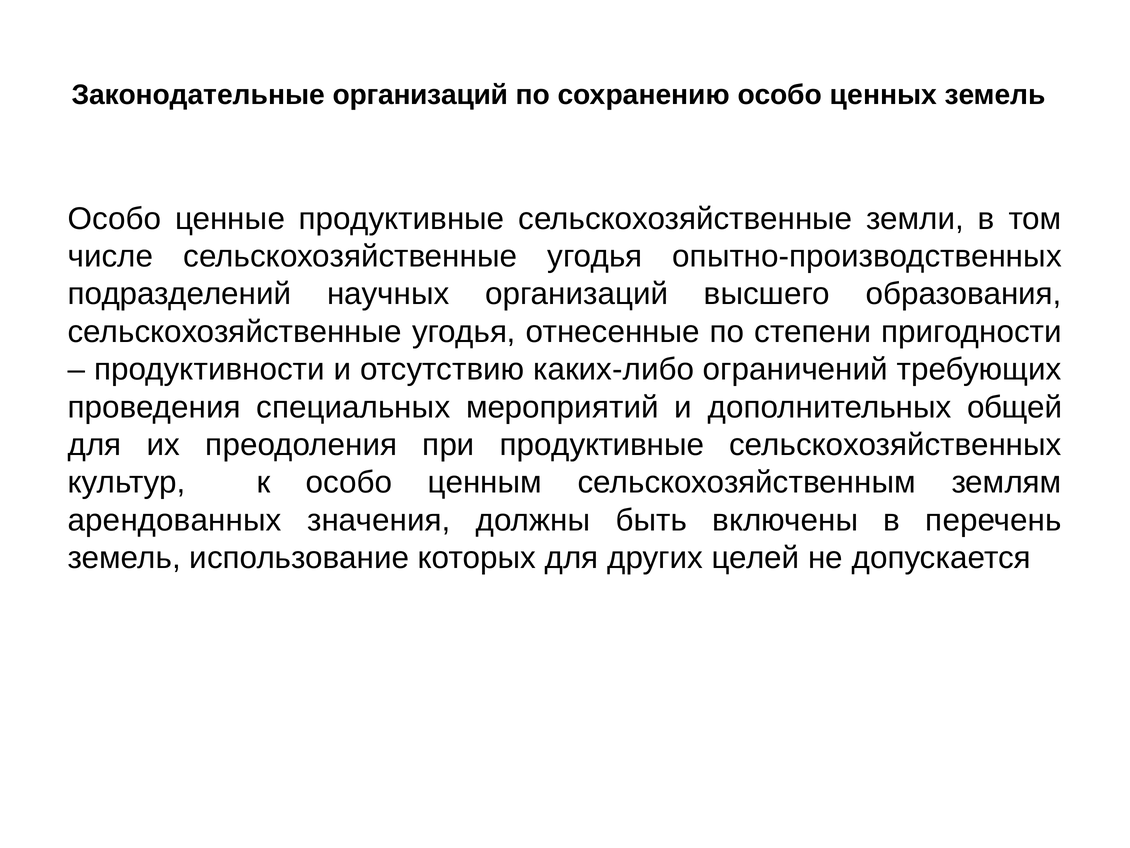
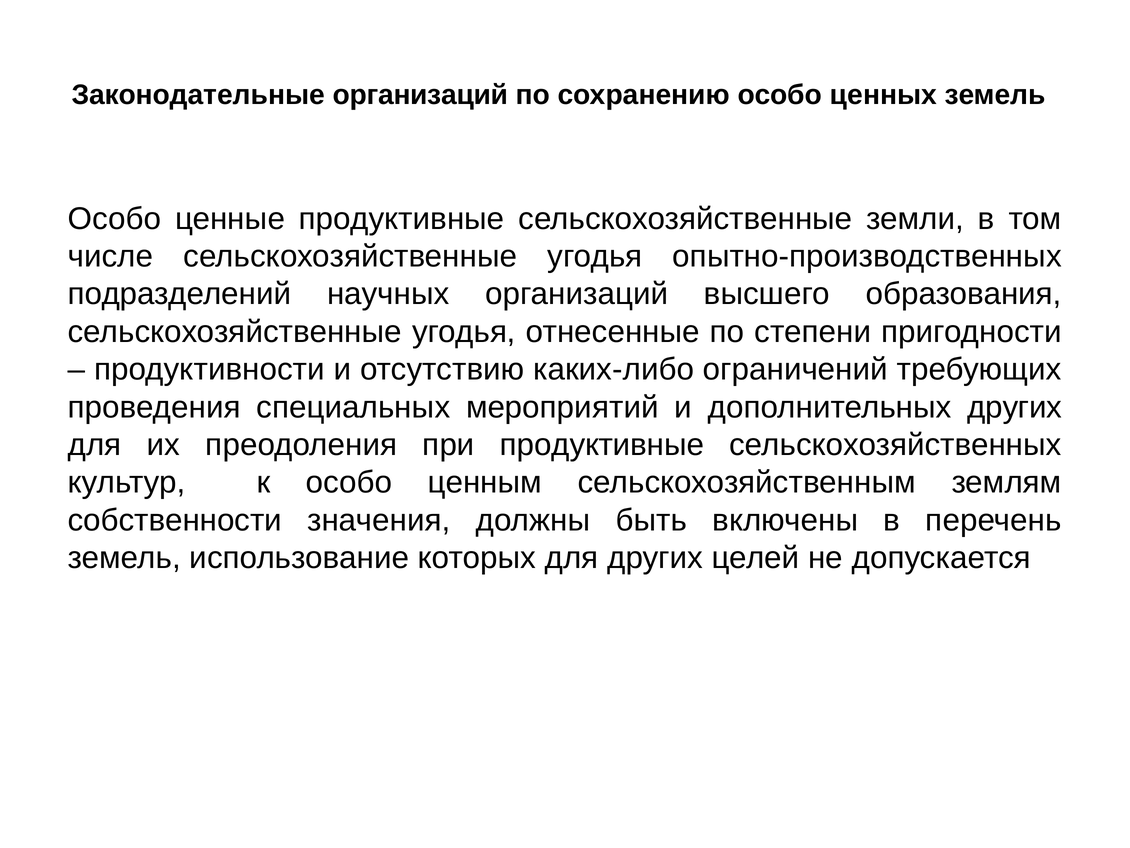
дополнительных общей: общей -> других (1015, 407)
арендованных: арендованных -> собственности (175, 520)
